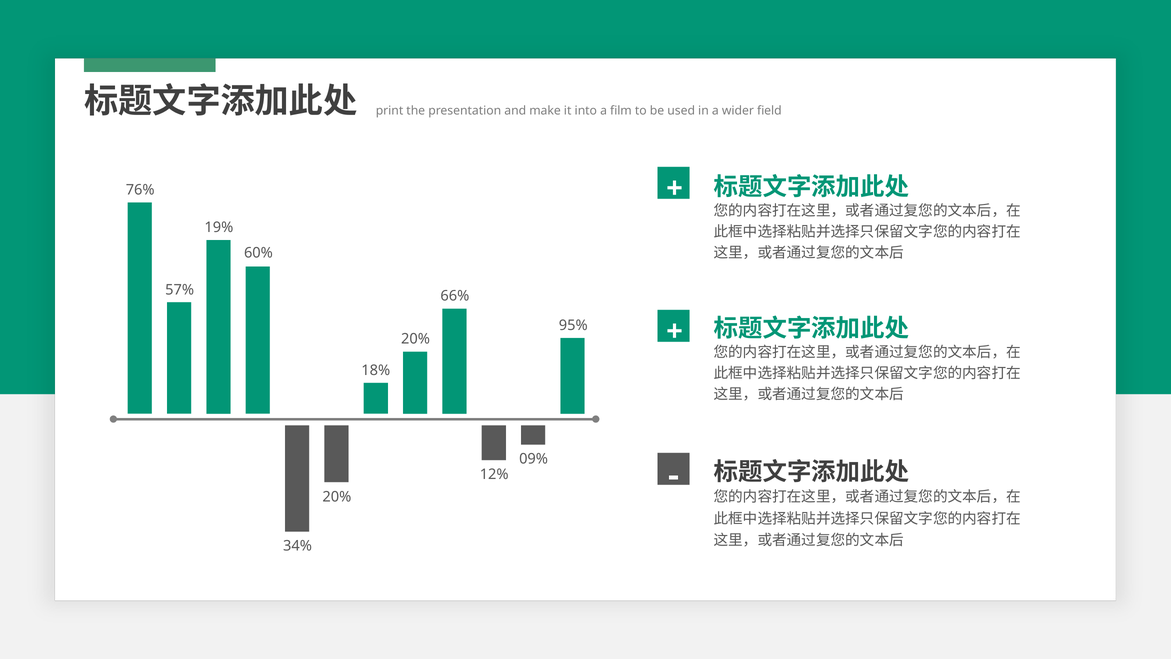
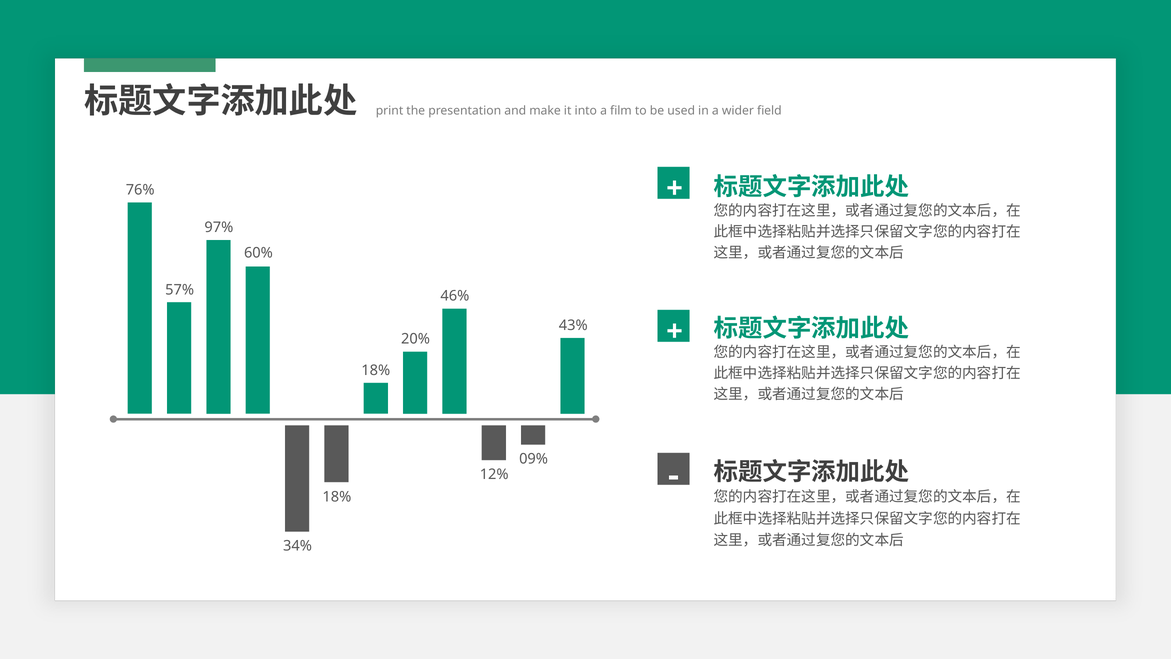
19%: 19% -> 97% (219, 227)
66%: 66% -> 46% (455, 296)
95%: 95% -> 43% (573, 325)
20%: 20% -> 18% (337, 497)
